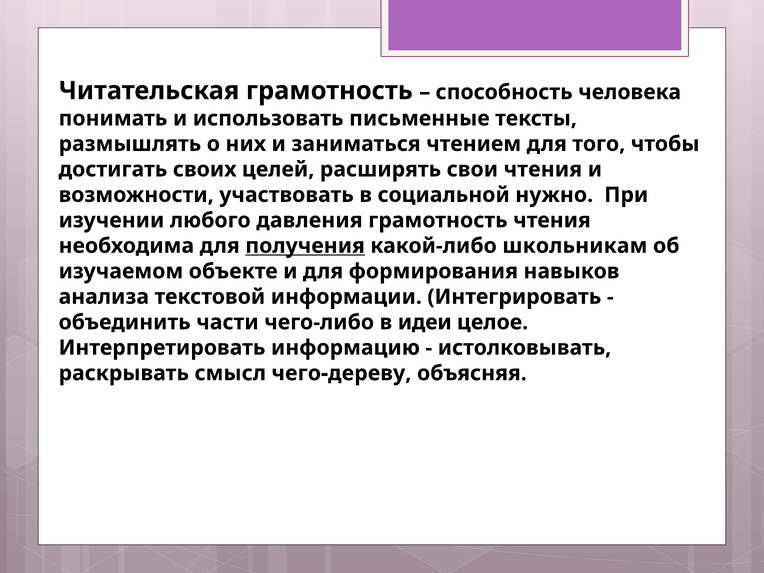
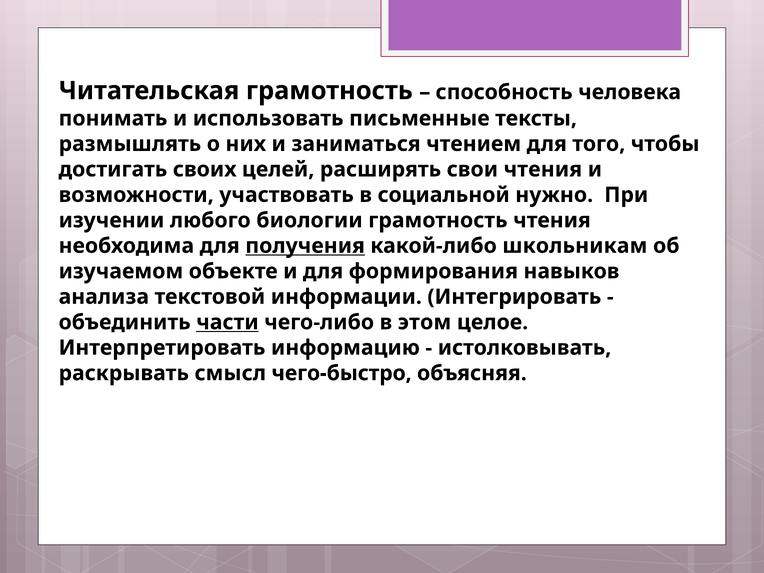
давления: давления -> биологии (309, 220)
части underline: none -> present (227, 322)
идеи: идеи -> этом (425, 322)
чего-дереву: чего-дереву -> чего-быстро (342, 373)
